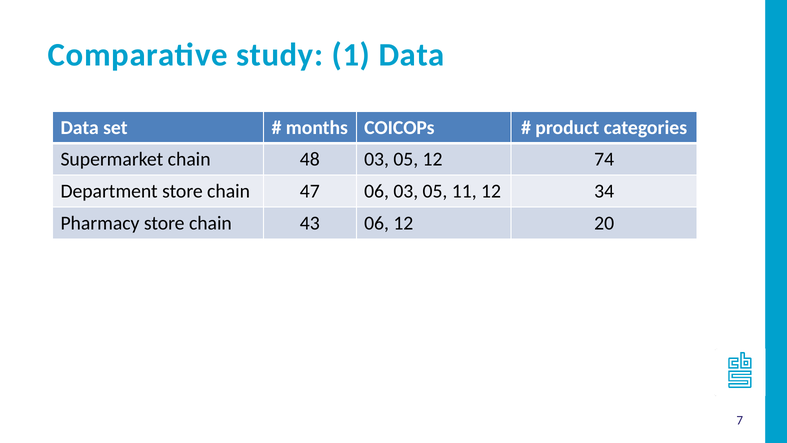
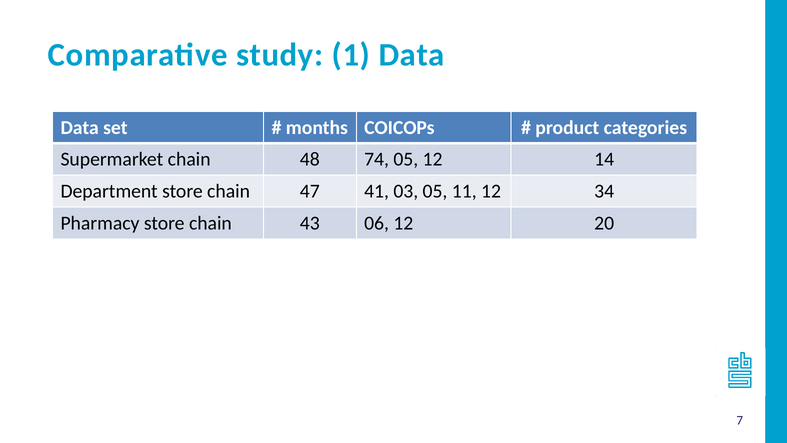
48 03: 03 -> 74 (377, 159)
74: 74 -> 14 (604, 159)
47 06: 06 -> 41 (377, 191)
